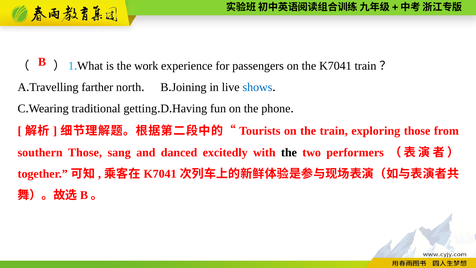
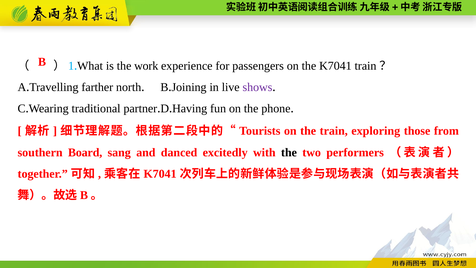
shows colour: blue -> purple (257, 87)
getting: getting -> partner (140, 109)
southern Those: Those -> Board (85, 152)
